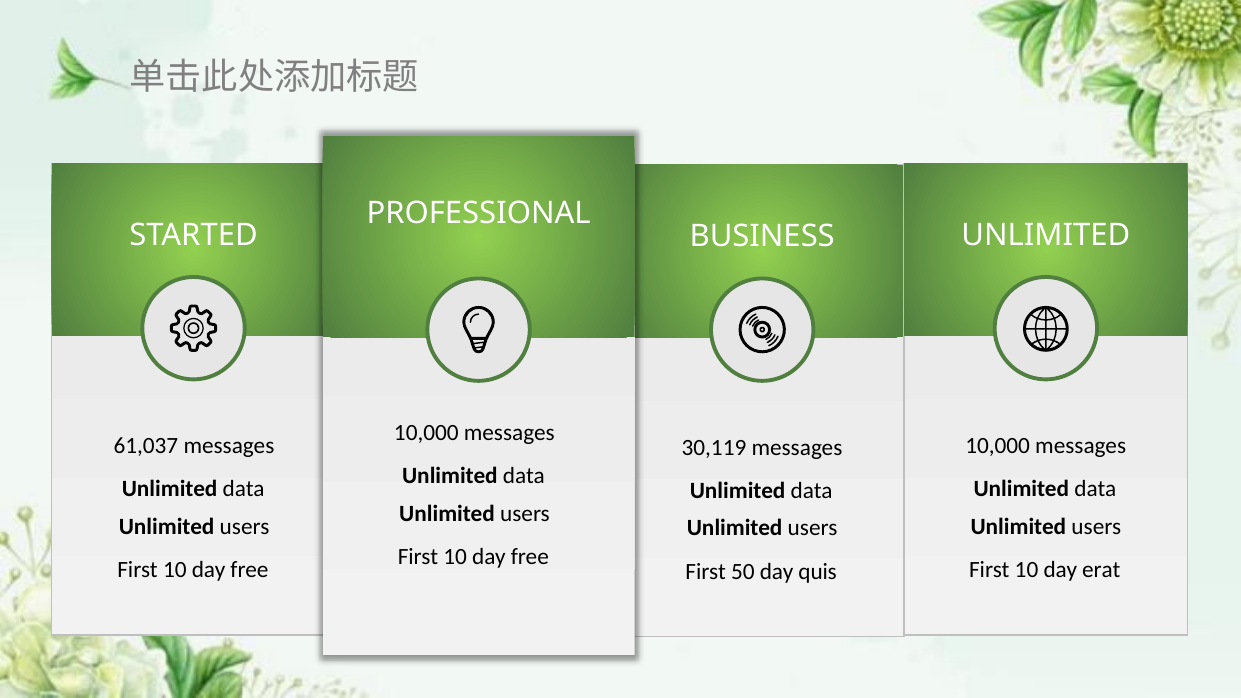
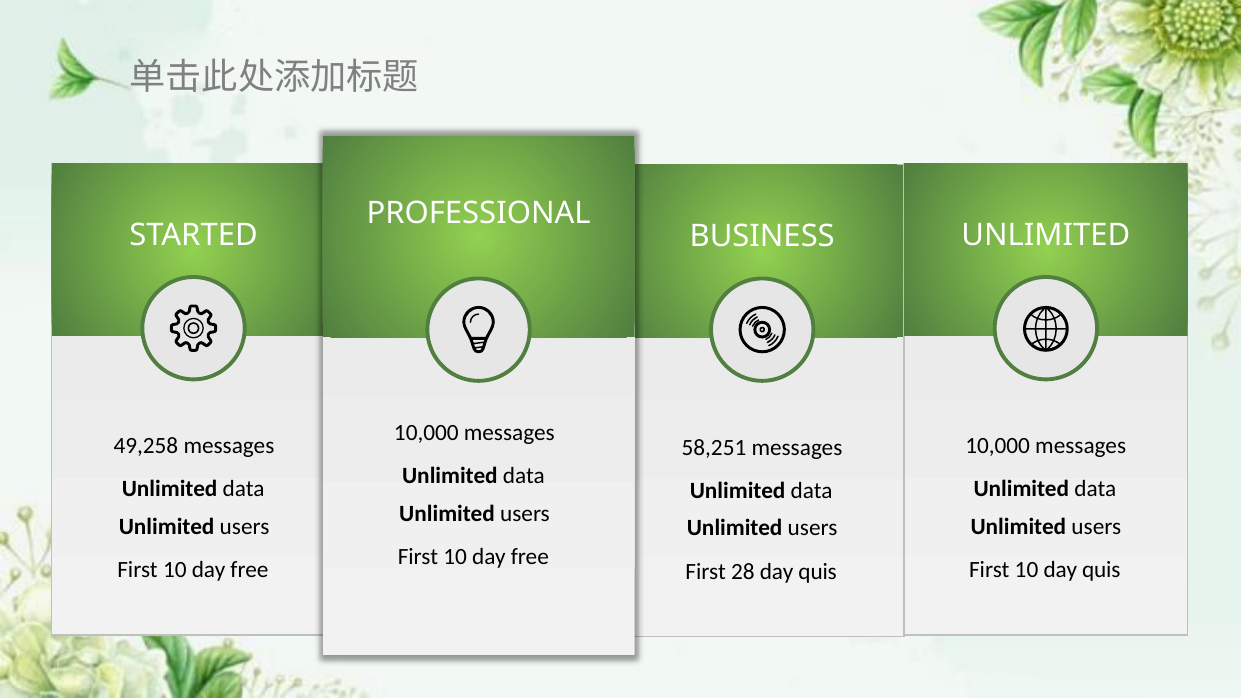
61,037: 61,037 -> 49,258 (146, 446)
30,119: 30,119 -> 58,251 (714, 447)
10 day erat: erat -> quis (1101, 570)
50: 50 -> 28 (743, 572)
